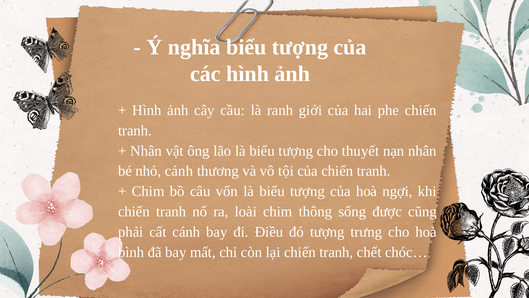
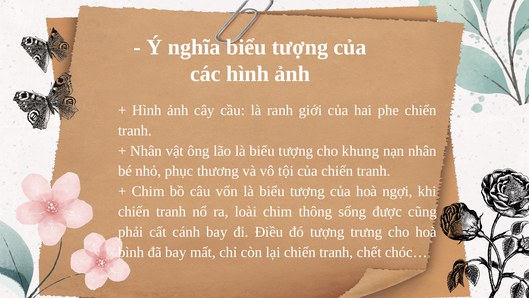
thuyết: thuyết -> khung (361, 151)
nhỏ cánh: cánh -> phục (179, 171)
